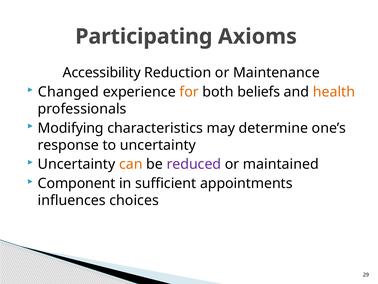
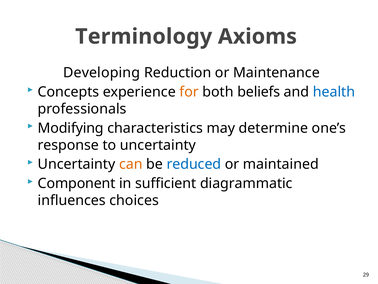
Participating: Participating -> Terminology (144, 36)
Accessibility: Accessibility -> Developing (102, 73)
Changed: Changed -> Concepts (68, 92)
health colour: orange -> blue (334, 92)
reduced colour: purple -> blue (194, 164)
appointments: appointments -> diagrammatic (246, 183)
